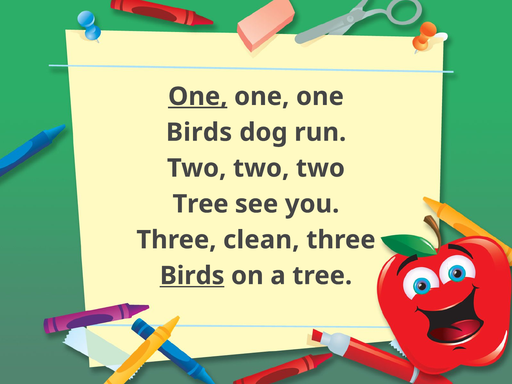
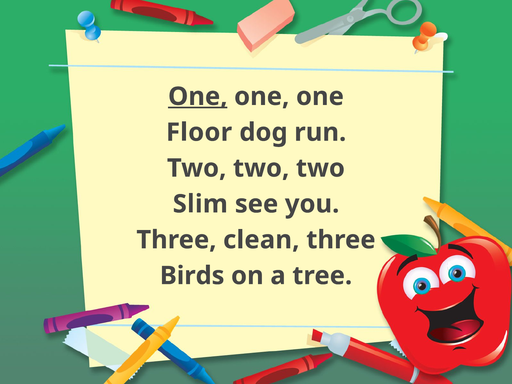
Birds: Birds -> Floor (199, 132)
Tree: Tree -> Slim (200, 204)
Birds underline: present -> none (192, 276)
